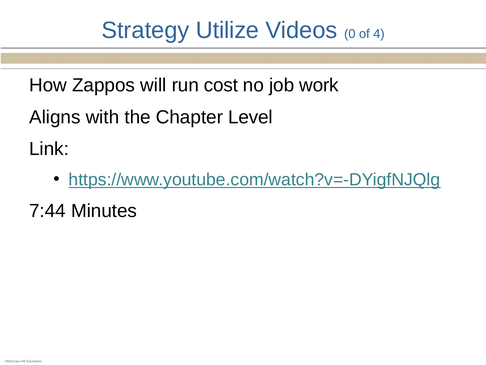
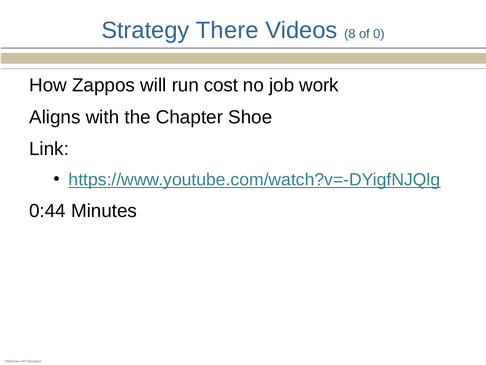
Utilize: Utilize -> There (227, 30)
0: 0 -> 8 (350, 34)
4: 4 -> 0 (379, 34)
Level: Level -> Shoe (250, 117)
7:44: 7:44 -> 0:44 (48, 211)
